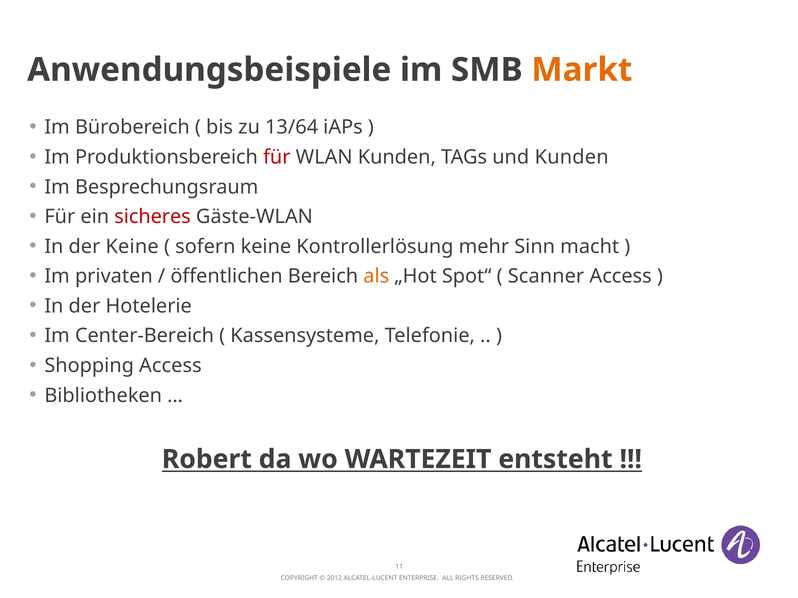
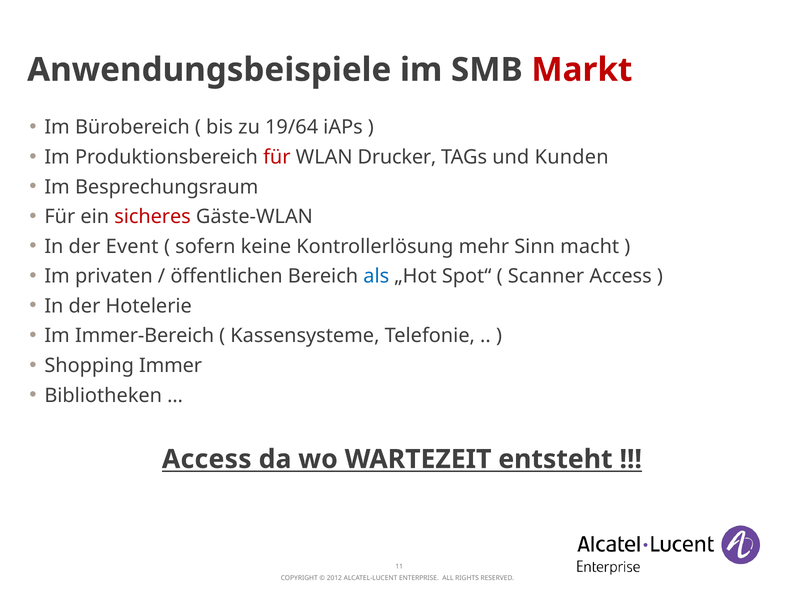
Markt colour: orange -> red (582, 70)
13/64: 13/64 -> 19/64 (292, 127)
WLAN Kunden: Kunden -> Drucker (397, 157)
der Keine: Keine -> Event (132, 247)
als colour: orange -> blue (376, 277)
Center-Bereich: Center-Bereich -> Immer-Bereich (145, 336)
Shopping Access: Access -> Immer (171, 366)
Robert: Robert -> Access (207, 460)
